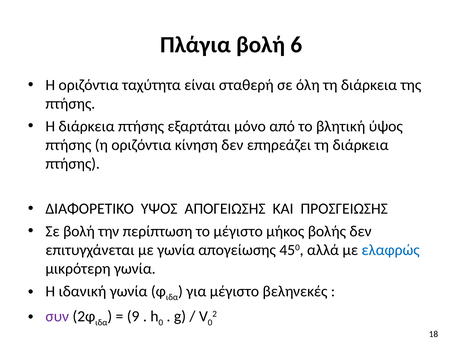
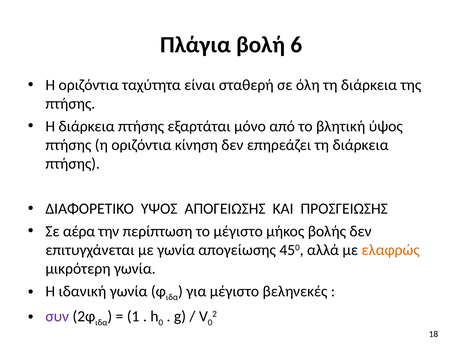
Σε βολή: βολή -> αέρα (79, 231)
ελαφρώς colour: blue -> orange (391, 250)
9: 9 -> 1 (133, 316)
